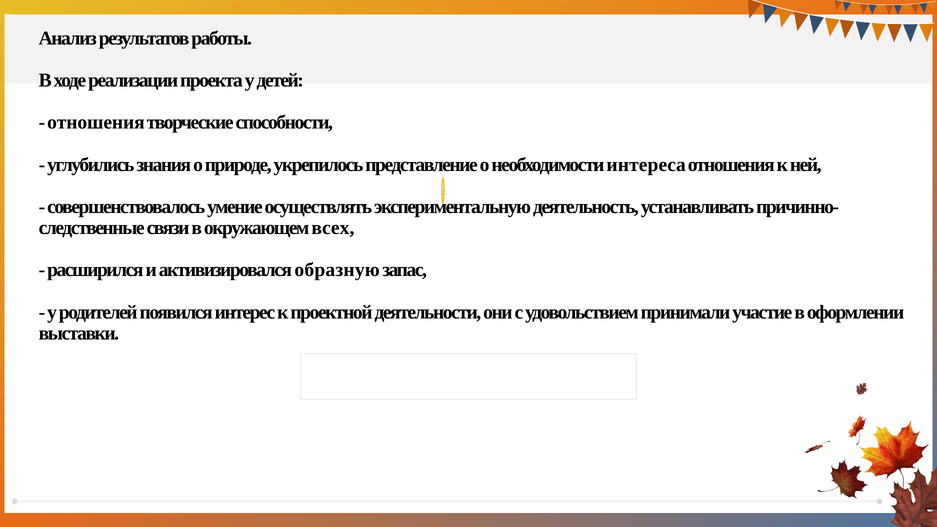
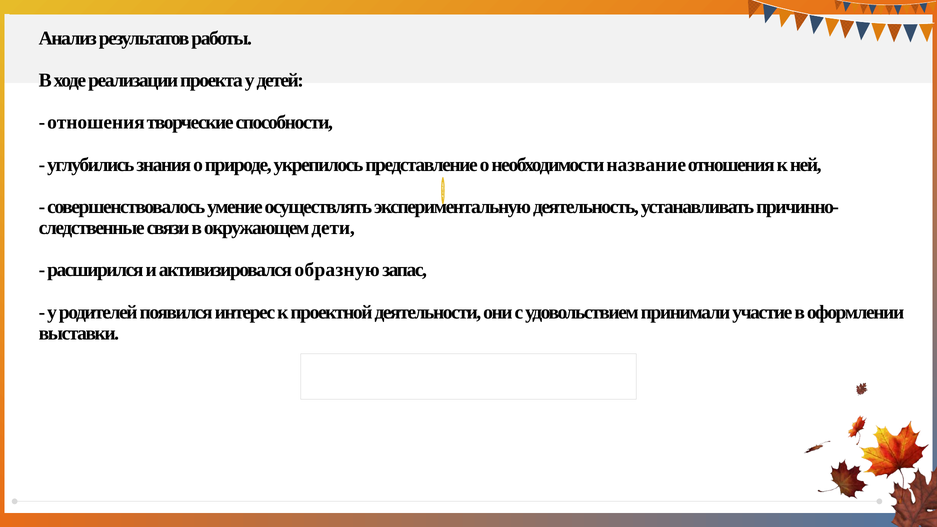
интереса: интереса -> название (646, 165)
всех: всех -> дети (333, 228)
